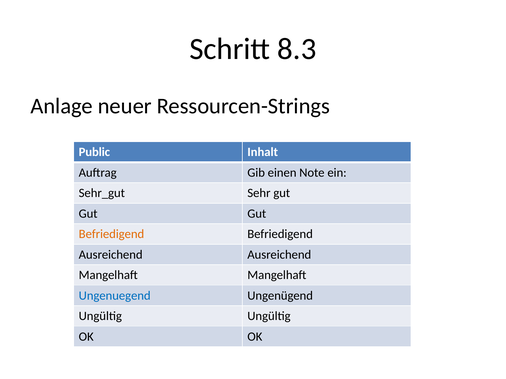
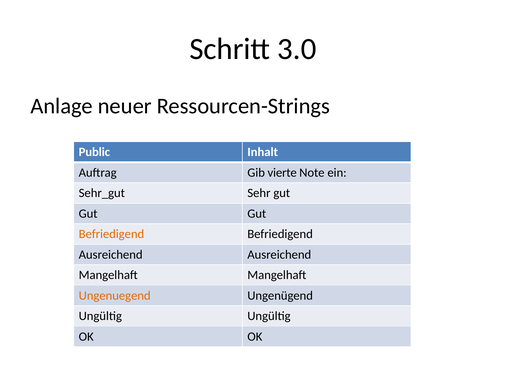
8.3: 8.3 -> 3.0 (297, 49)
einen: einen -> vierte (282, 173)
Ungenuegend colour: blue -> orange (115, 296)
